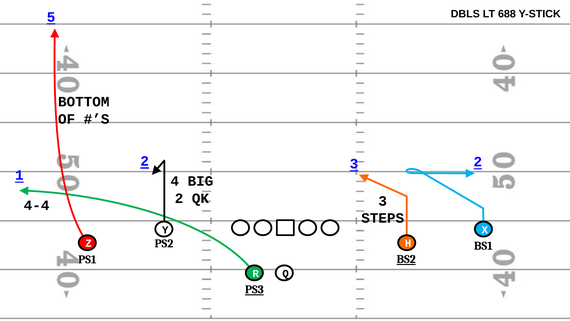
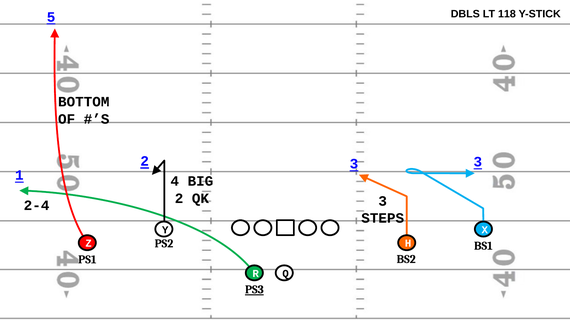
688: 688 -> 118 (507, 14)
3 2: 2 -> 3 (478, 162)
4-4: 4-4 -> 2-4 (37, 205)
BS2 underline: present -> none (406, 259)
